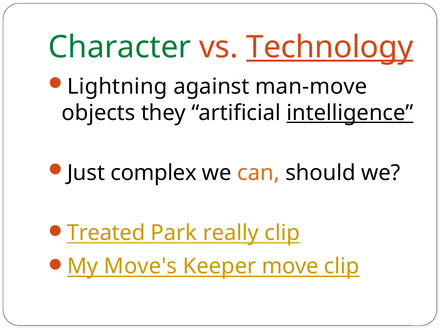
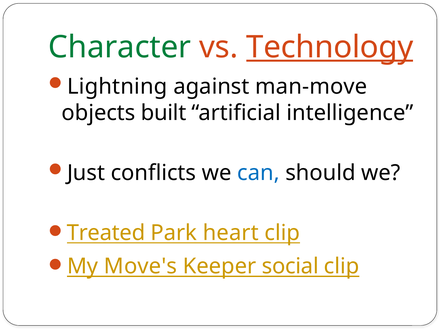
they: they -> built (164, 113)
intelligence underline: present -> none (350, 113)
complex: complex -> conflicts (153, 173)
can colour: orange -> blue (258, 173)
really: really -> heart (231, 233)
move: move -> social (290, 266)
